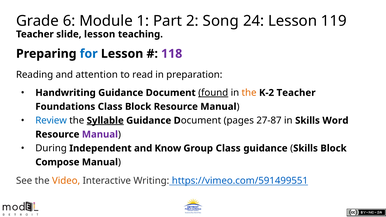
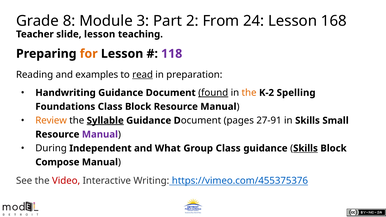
6: 6 -> 8 (69, 21)
1: 1 -> 3 (143, 21)
Song: Song -> From (221, 21)
119: 119 -> 168 (334, 21)
for colour: blue -> orange (89, 54)
attention: attention -> examples (97, 75)
read underline: none -> present (143, 75)
K-2 Teacher: Teacher -> Spelling (296, 93)
Review colour: blue -> orange (51, 121)
27-87: 27-87 -> 27-91 (269, 121)
Word: Word -> Small (335, 121)
Know: Know -> What (168, 148)
Skills underline: none -> present (305, 148)
Video colour: orange -> red (66, 181)
https://vimeo.com/591499551: https://vimeo.com/591499551 -> https://vimeo.com/455375376 (240, 181)
